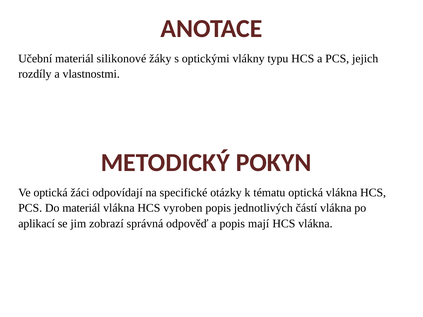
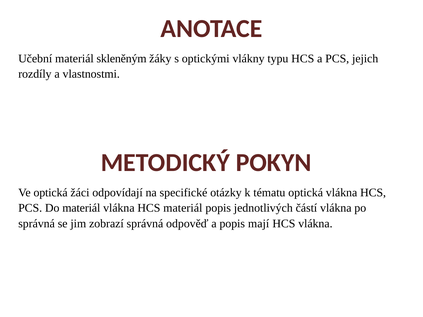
silikonové: silikonové -> skleněným (122, 59)
HCS vyroben: vyroben -> materiál (183, 208)
aplikací: aplikací -> správná (37, 224)
